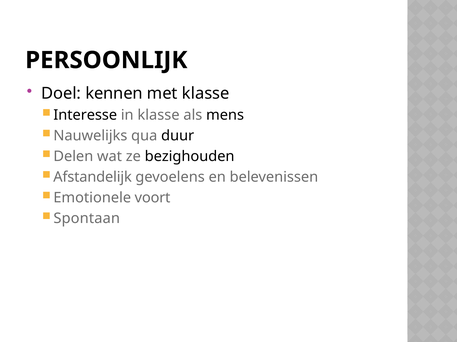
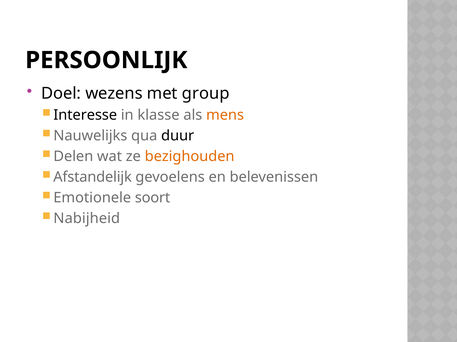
kennen: kennen -> wezens (114, 94)
met klasse: klasse -> group (206, 94)
mens colour: black -> orange (225, 115)
bezighouden colour: black -> orange (190, 157)
voort: voort -> soort (153, 198)
Spontaan: Spontaan -> Nabijheid (87, 219)
